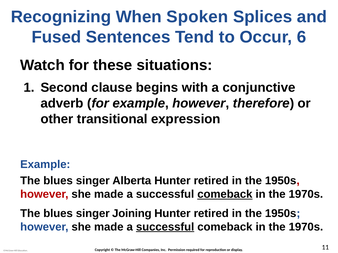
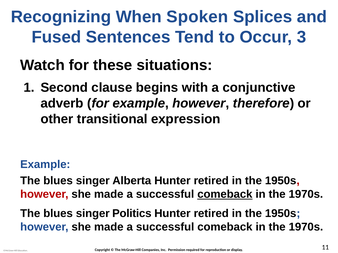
6: 6 -> 3 (301, 37)
Joining: Joining -> Politics (132, 214)
successful underline: present -> none (165, 227)
